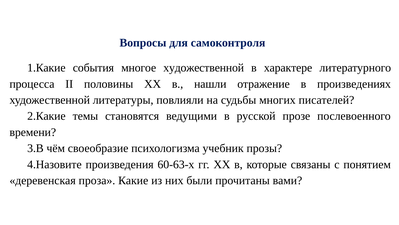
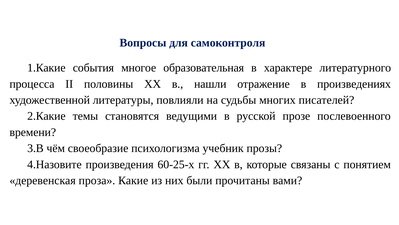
многое художественной: художественной -> образовательная (204, 68)
60-63-х: 60-63-х -> 60-25-х (176, 164)
